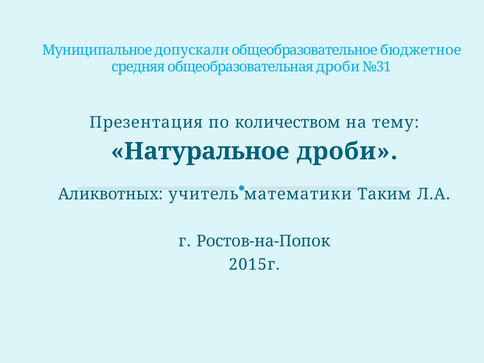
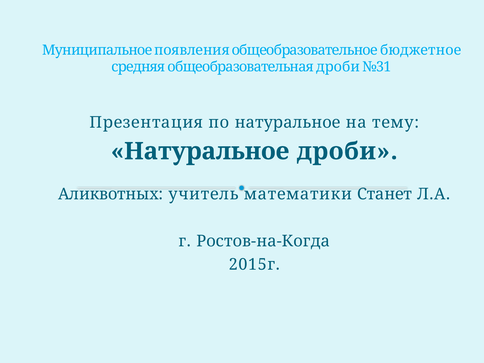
допускали: допускали -> появления (192, 50)
по количеством: количеством -> натуральное (288, 122)
Таким: Таким -> Станет (385, 194)
Ростов-на-Попок: Ростов-на-Попок -> Ростов-на-Когда (263, 241)
